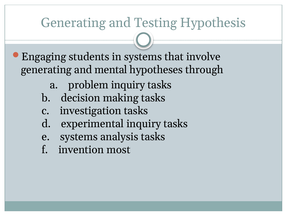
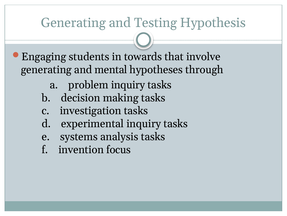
in systems: systems -> towards (143, 57)
most: most -> focus (119, 149)
